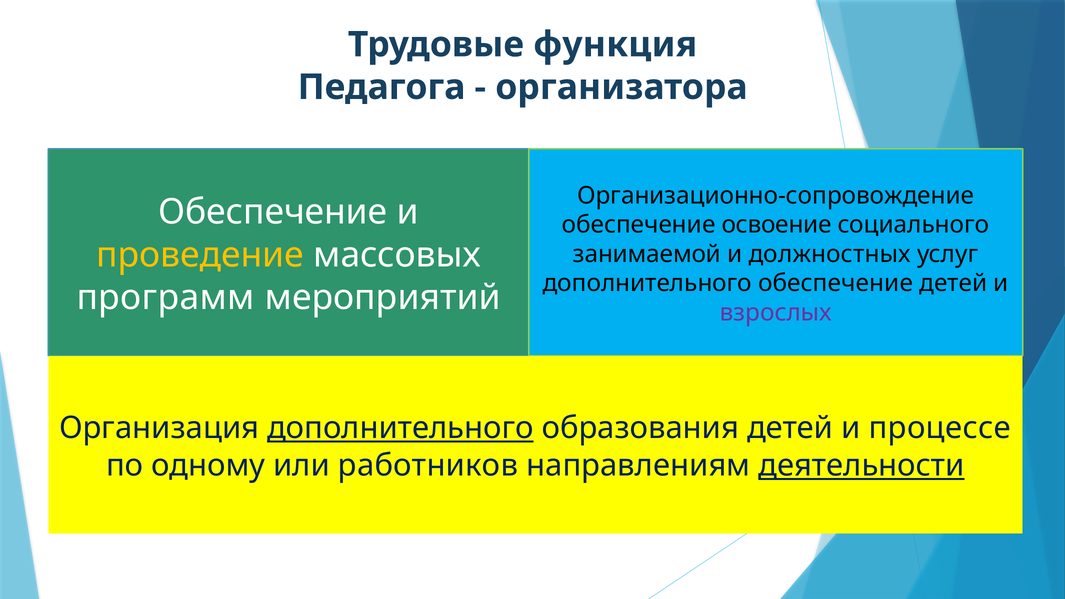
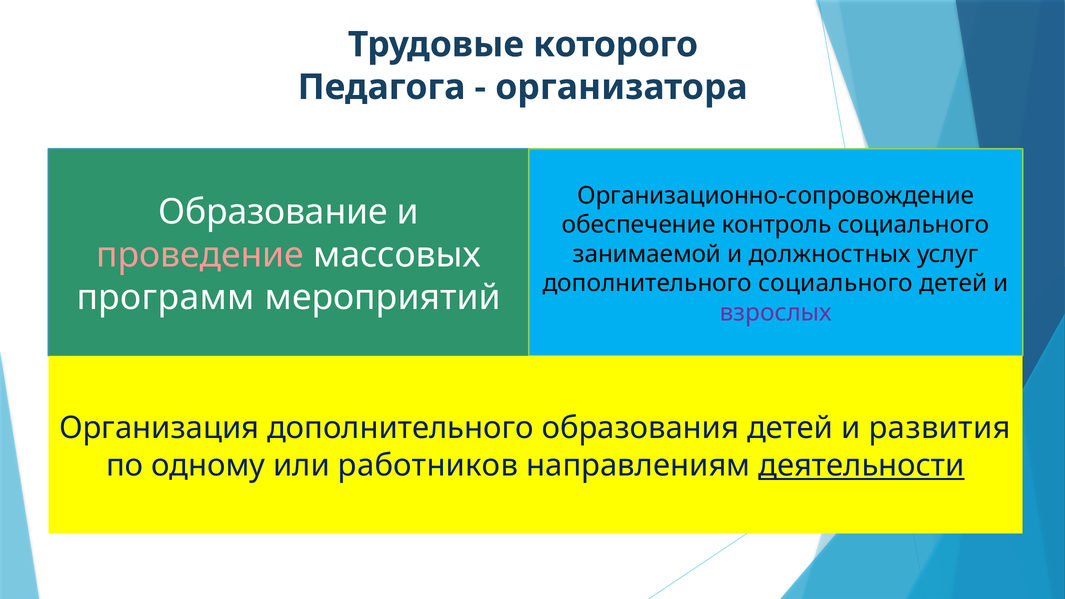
функция: функция -> которого (616, 45)
Обеспечение: Обеспечение -> Образование (273, 212)
освоение: освоение -> контроль (777, 225)
проведение colour: yellow -> pink (200, 255)
дополнительного обеспечение: обеспечение -> социального (836, 283)
дополнительного underline: present -> none (400, 428)
процессе: процессе -> развития (940, 428)
